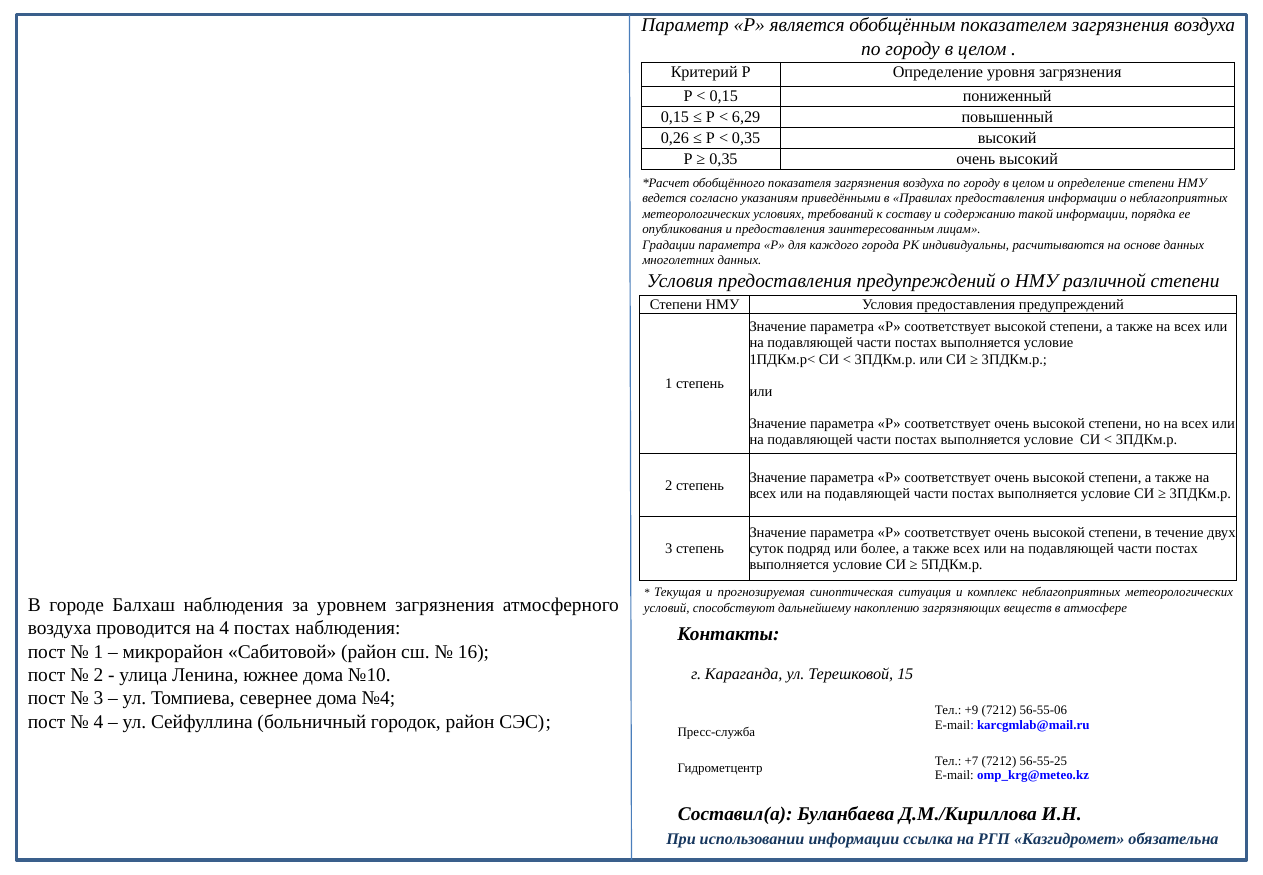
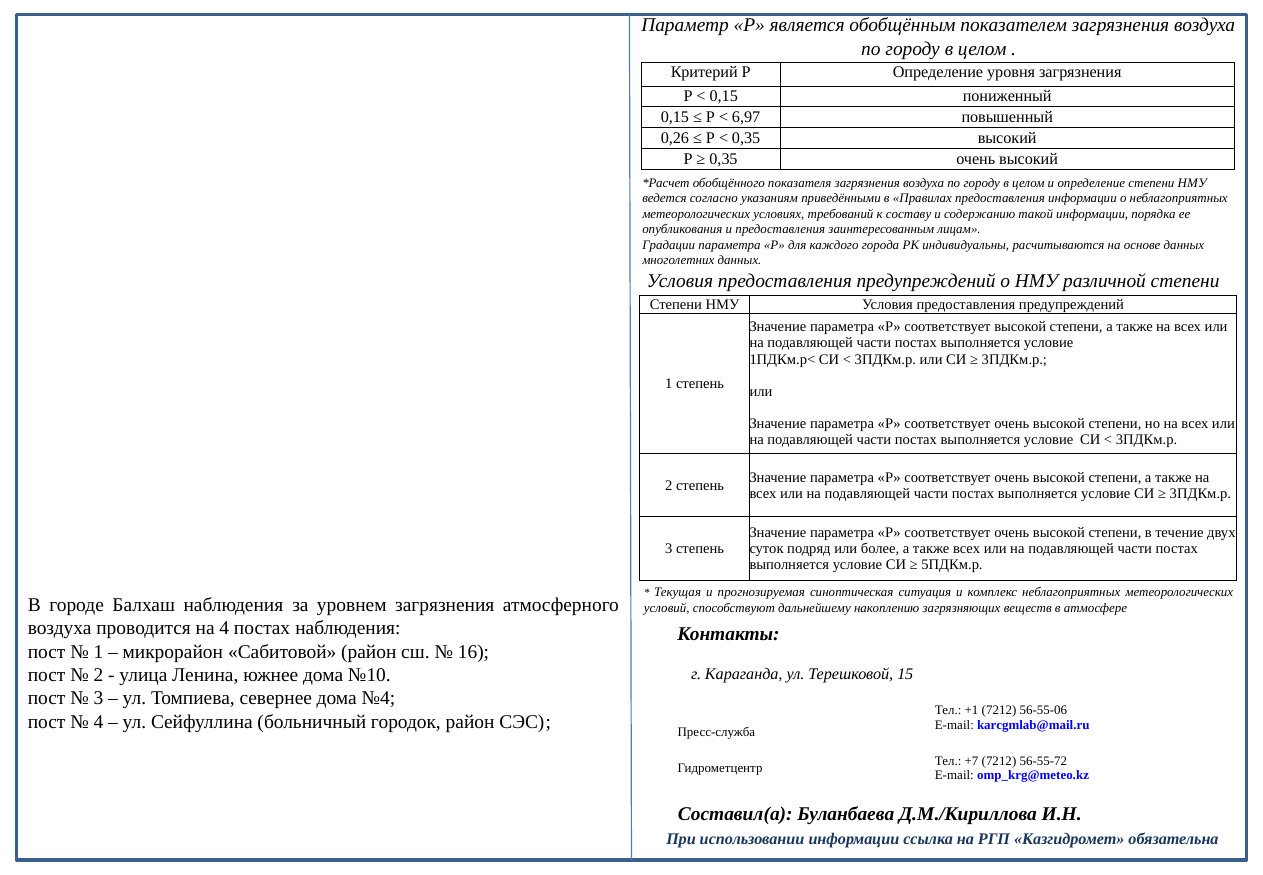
6,29: 6,29 -> 6,97 (746, 117)
+9: +9 -> +1 (971, 710)
56-55-25: 56-55-25 -> 56-55-72 (1043, 760)
